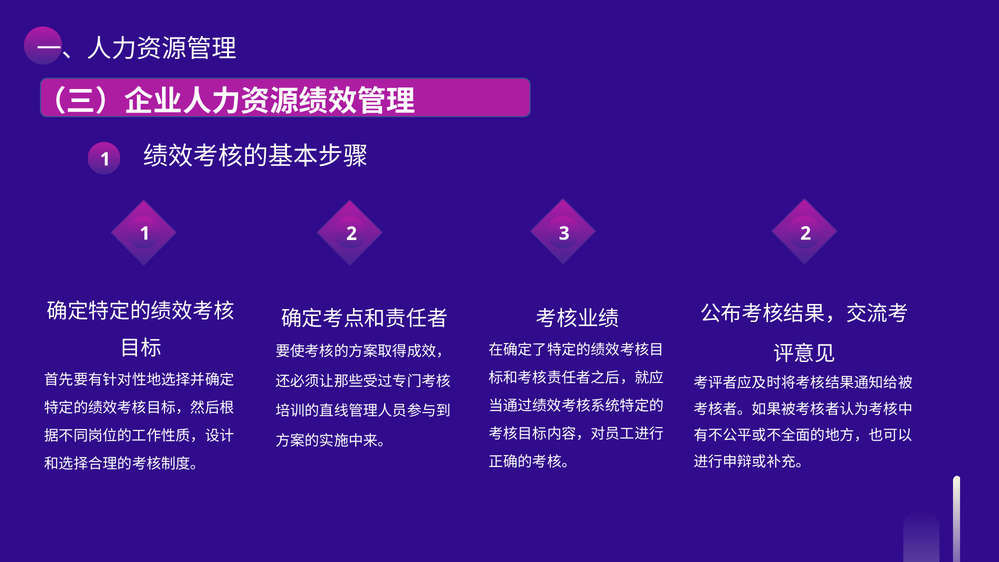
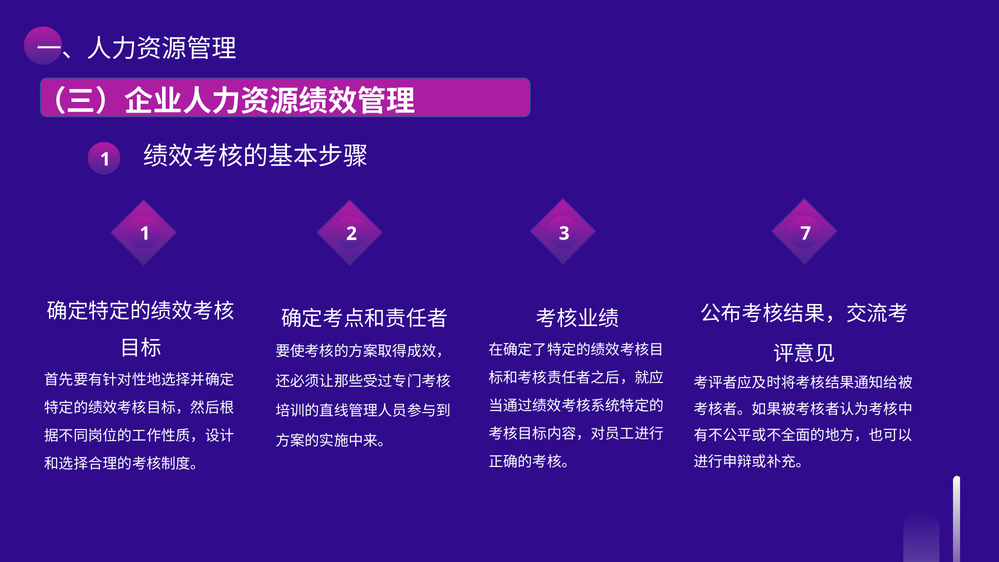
3 2: 2 -> 7 (806, 233)
